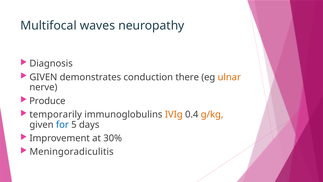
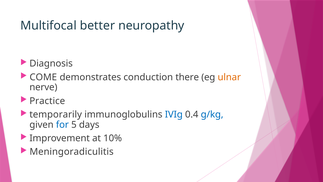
waves: waves -> better (97, 25)
GIVEN: GIVEN -> COME (43, 77)
Produce: Produce -> Practice (47, 101)
IVIg colour: orange -> blue (174, 114)
g/kg colour: orange -> blue (212, 114)
30%: 30% -> 10% (113, 138)
